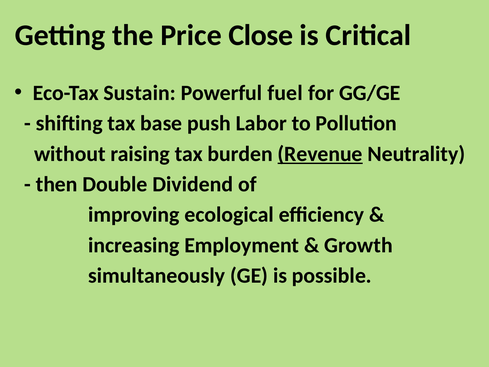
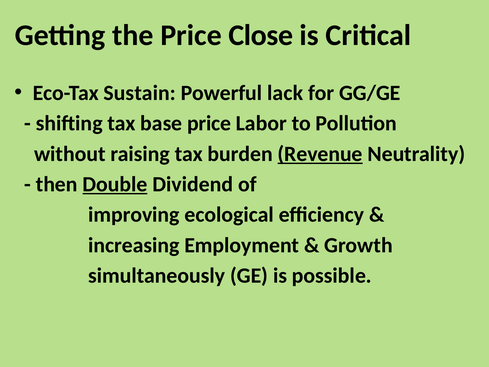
fuel: fuel -> lack (285, 93)
base push: push -> price (209, 123)
Double underline: none -> present (115, 184)
